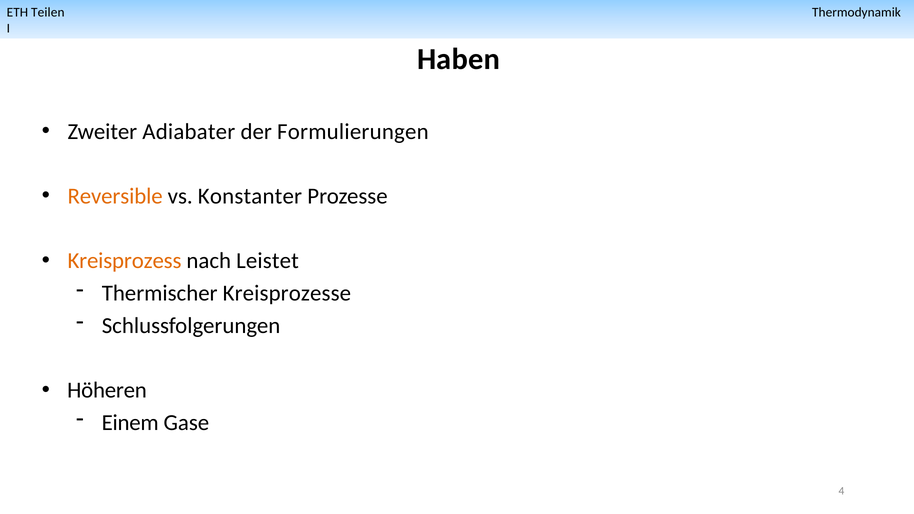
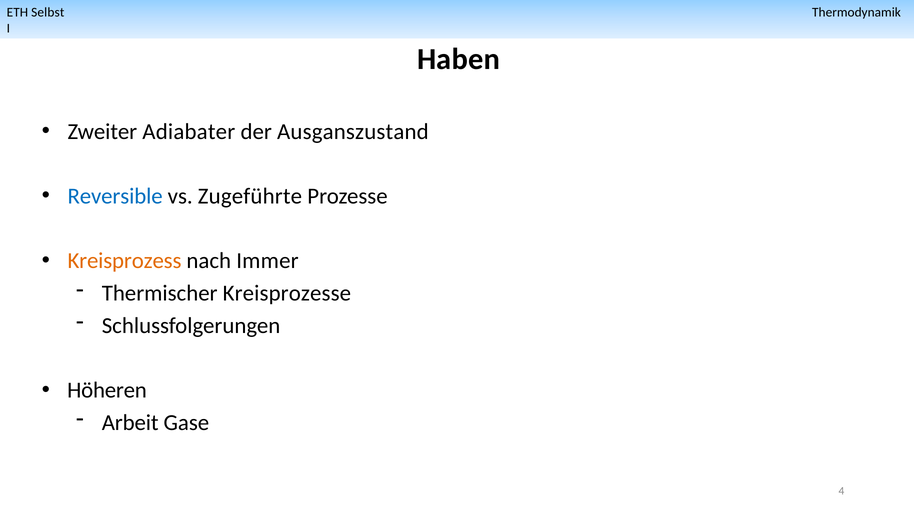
Teilen: Teilen -> Selbst (48, 12)
Formulierungen: Formulierungen -> Ausganszustand (353, 132)
Reversible colour: orange -> blue (115, 196)
Konstanter: Konstanter -> Zugeführte (250, 196)
Leistet: Leistet -> Immer (267, 261)
Einem: Einem -> Arbeit (130, 423)
